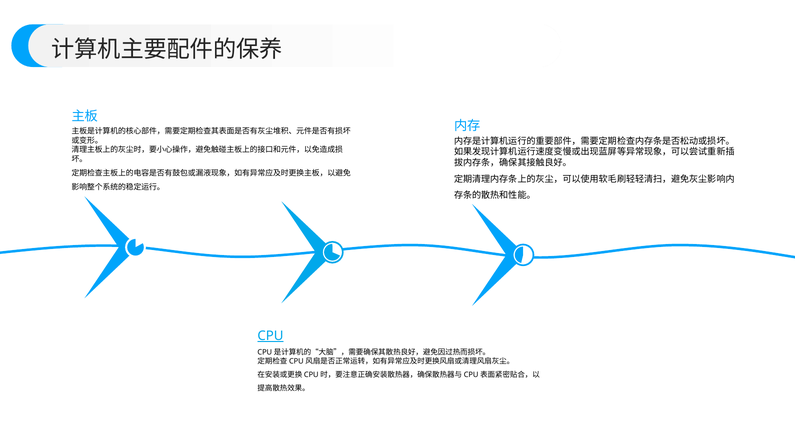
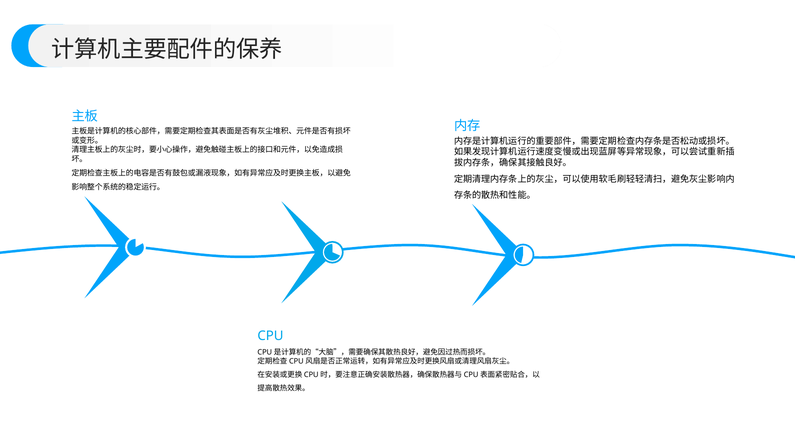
CPU underline: present -> none (270, 336)
